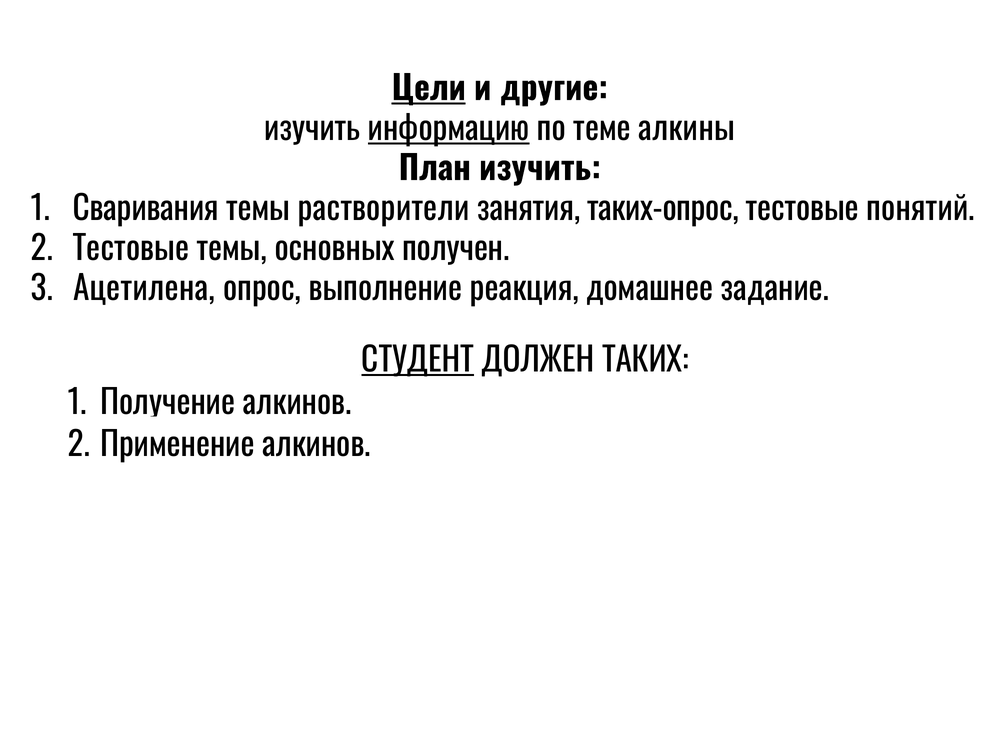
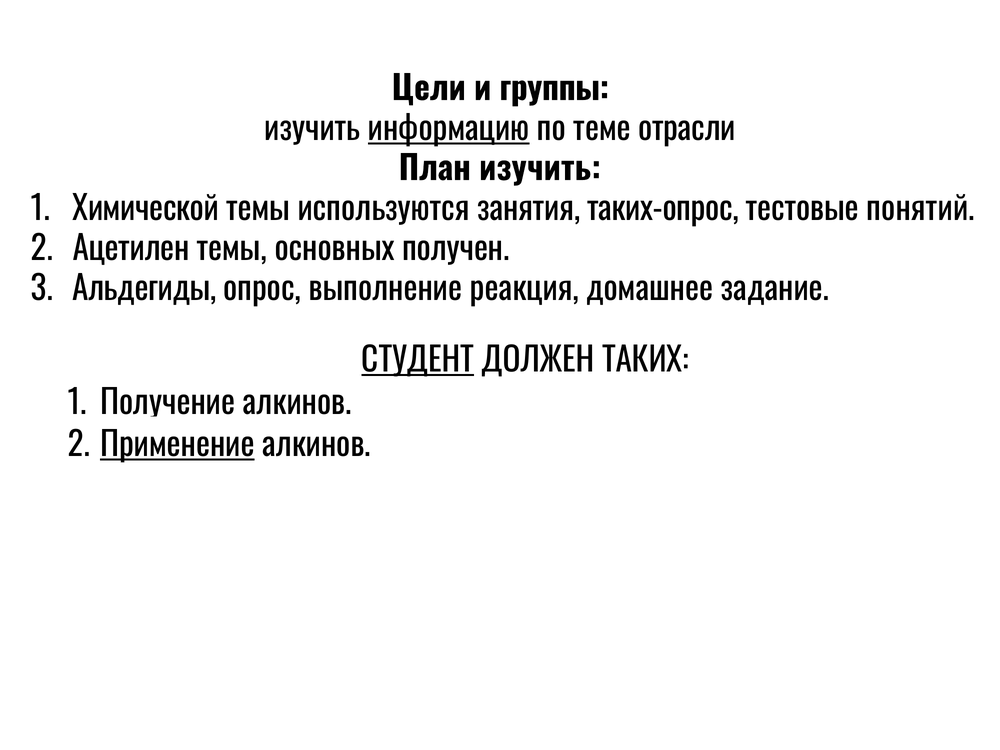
Цели underline: present -> none (429, 89)
другие: другие -> группы (554, 89)
алкины: алкины -> отрасли (687, 129)
Сваривания: Сваривания -> Химической (146, 209)
растворители: растворители -> используются (384, 209)
Тестовые: Тестовые -> Ацетилен (131, 249)
Ацетилена: Ацетилена -> Альдегиды (144, 289)
Применение underline: none -> present (177, 445)
